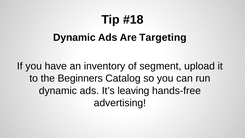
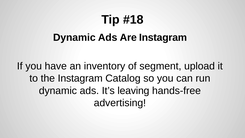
Are Targeting: Targeting -> Instagram (163, 37)
the Beginners: Beginners -> Instagram (80, 78)
